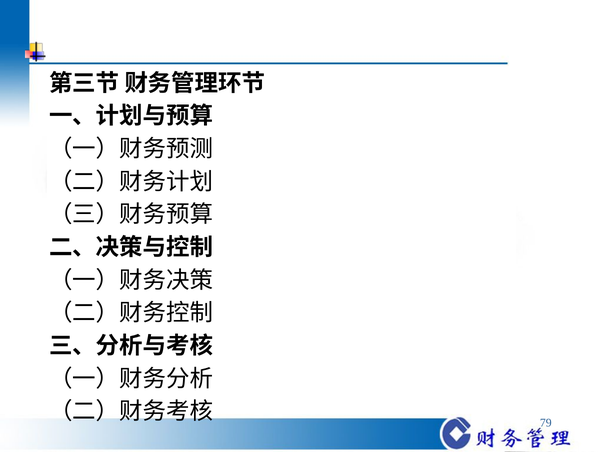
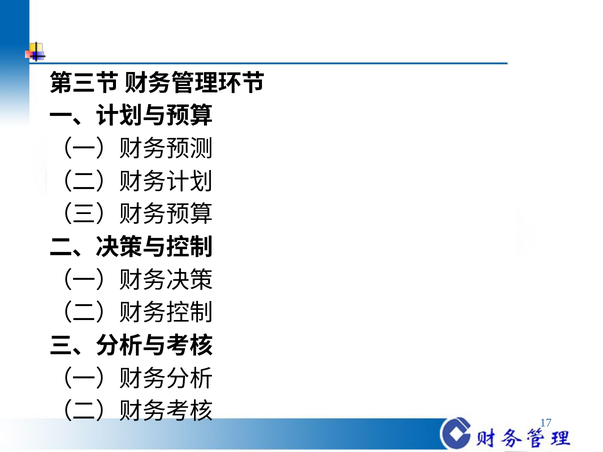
79: 79 -> 17 (546, 423)
